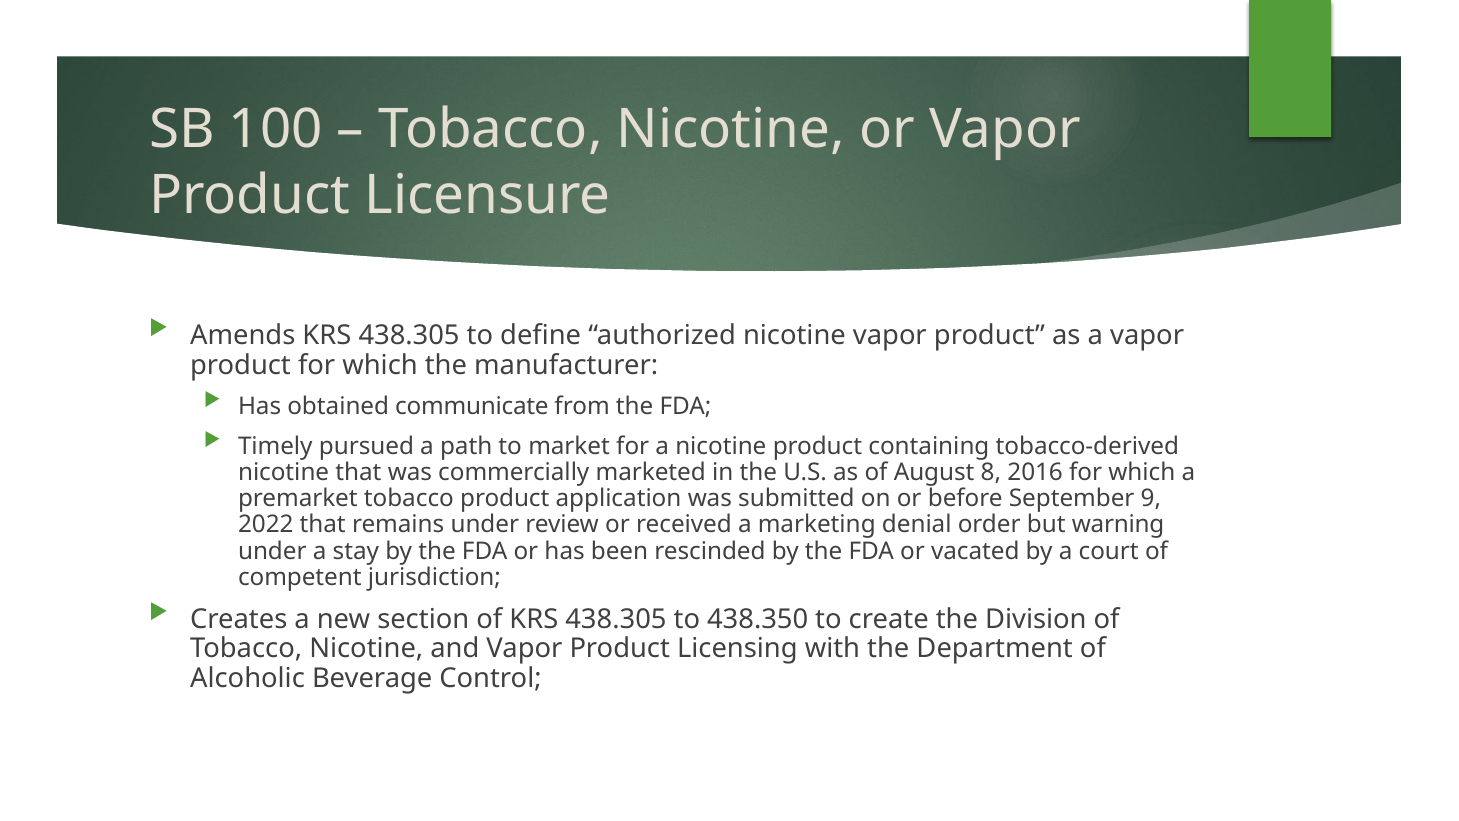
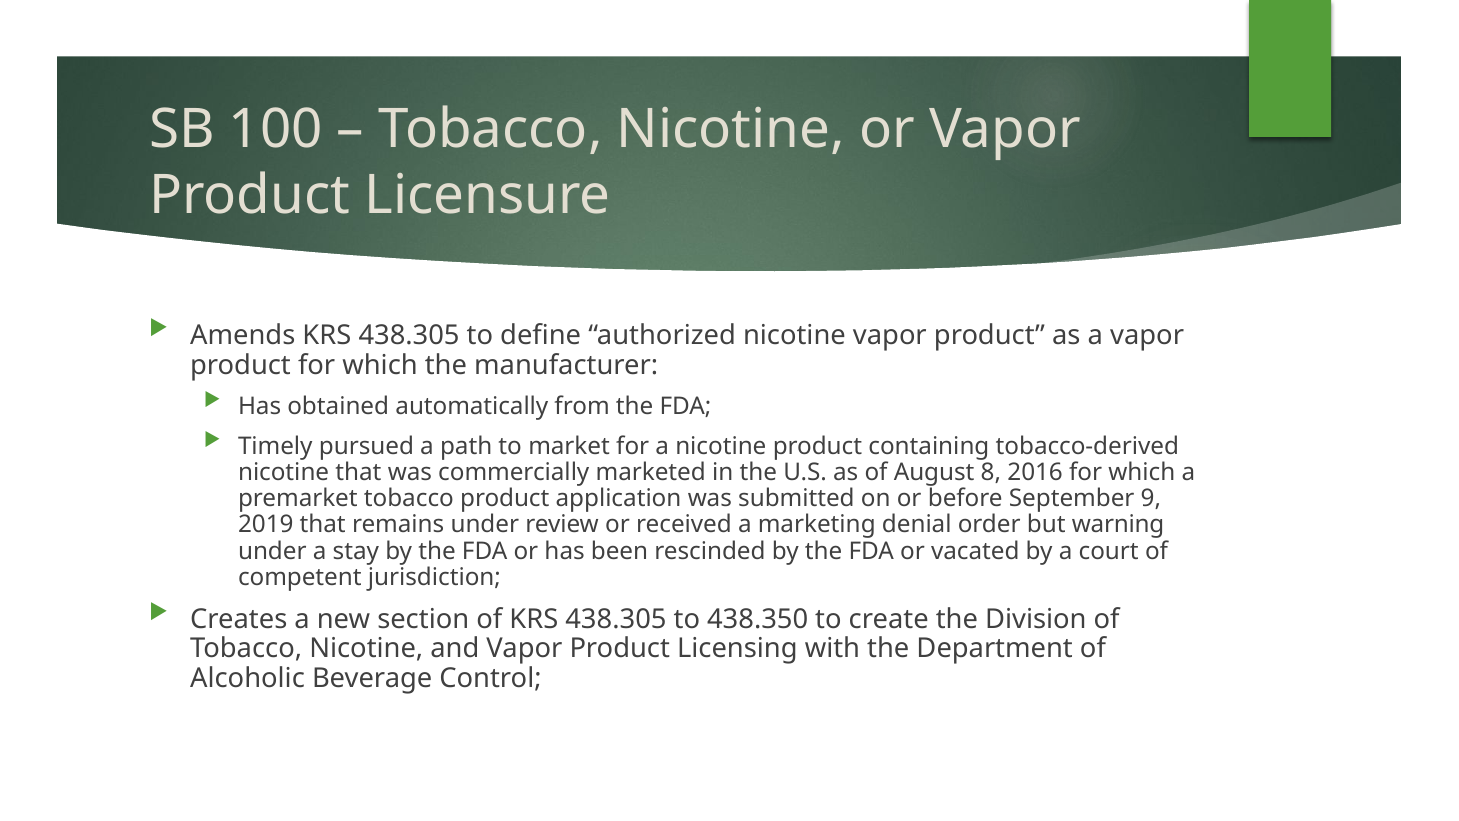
communicate: communicate -> automatically (472, 406)
2022: 2022 -> 2019 (266, 525)
